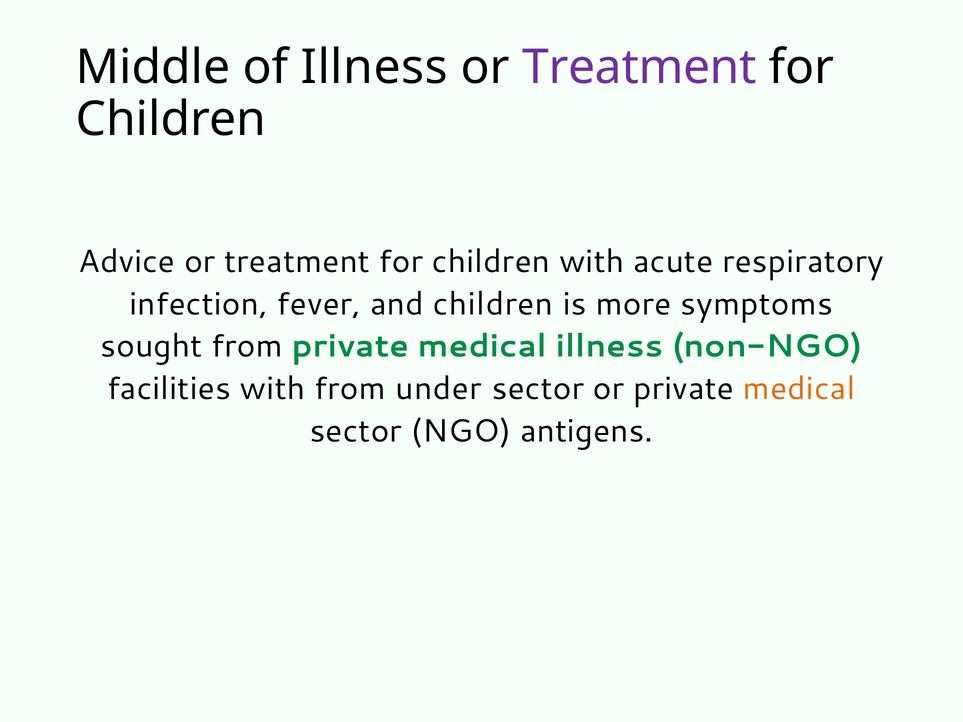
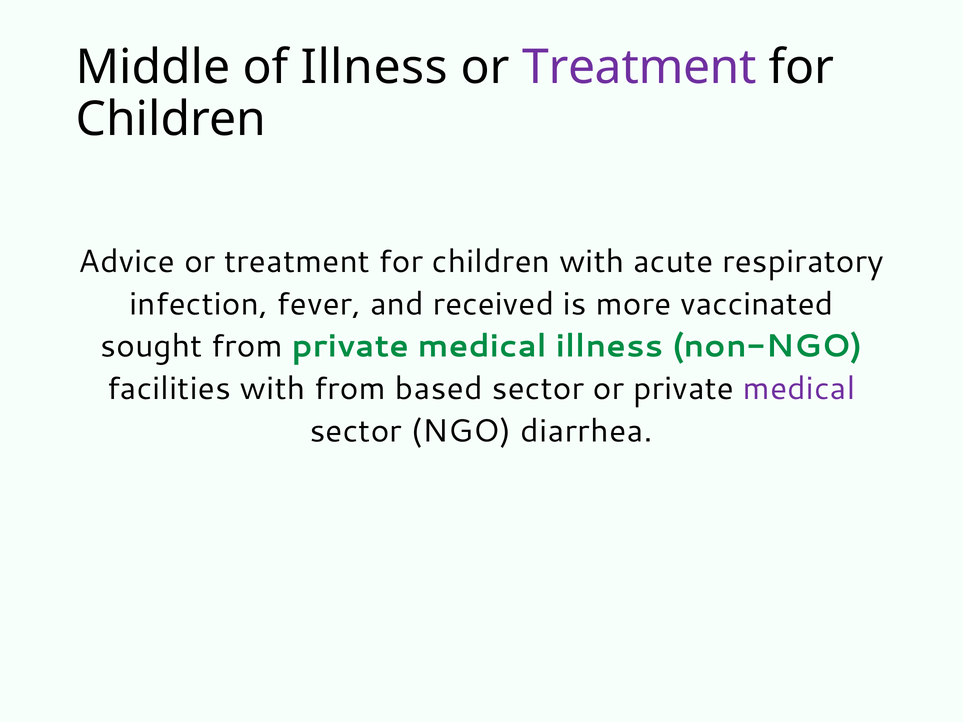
and children: children -> received (493, 304)
symptoms: symptoms -> vaccinated (757, 304)
under: under -> based (439, 389)
medical colour: orange -> purple (799, 389)
antigens: antigens -> diarrhea (587, 431)
